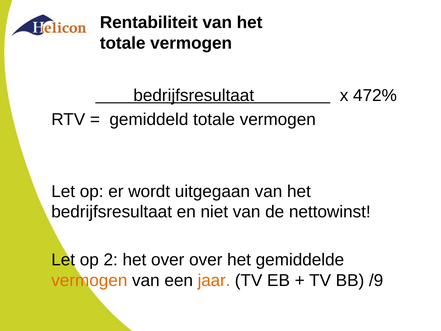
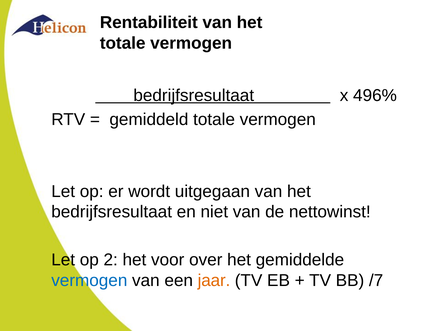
472%: 472% -> 496% (375, 95)
het over: over -> voor (168, 260)
vermogen colour: orange -> blue (89, 280)
/9: /9 -> /7 (376, 280)
